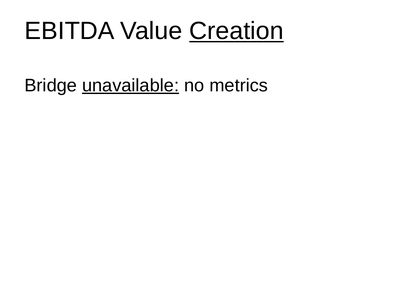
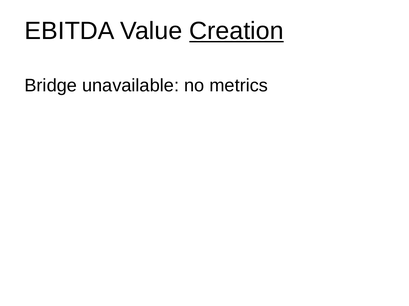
unavailable underline: present -> none (131, 86)
